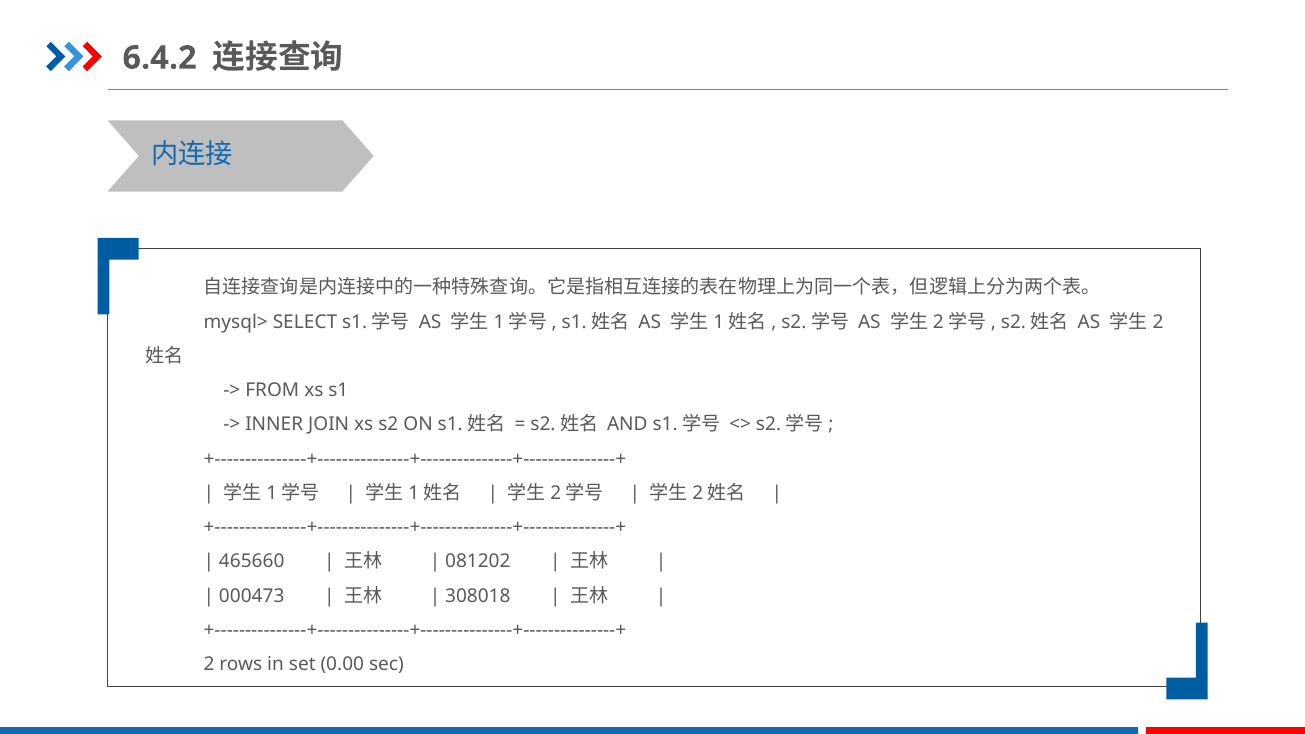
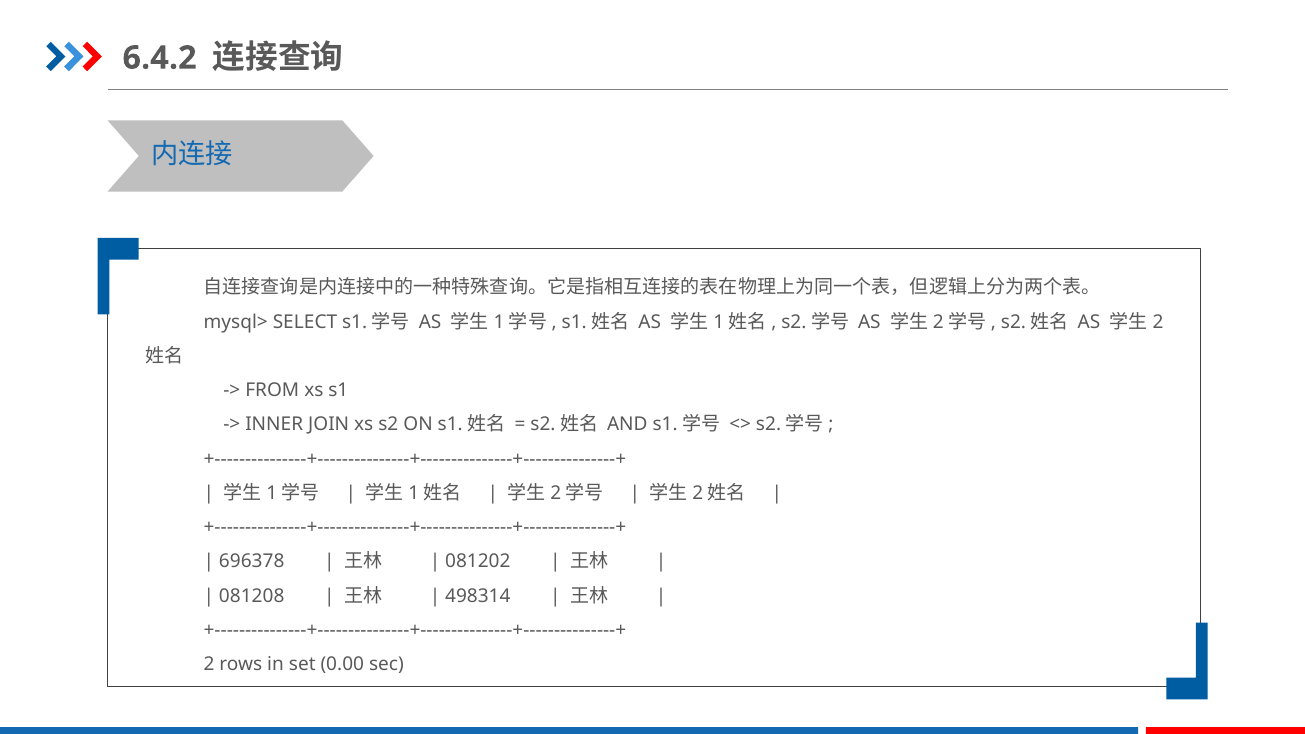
465660: 465660 -> 696378 (252, 562)
000473: 000473 -> 081208 (252, 596)
308018: 308018 -> 498314 (478, 596)
